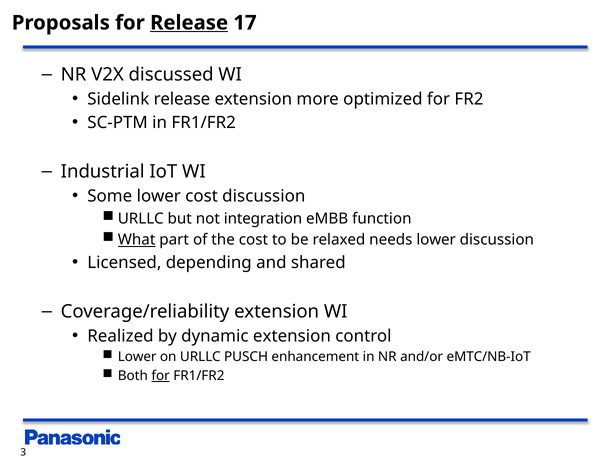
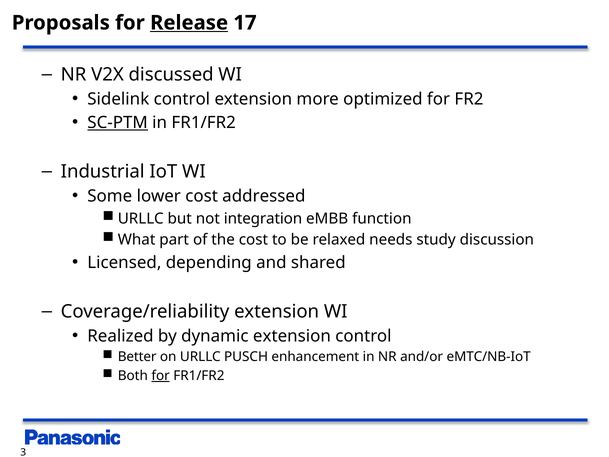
Sidelink release: release -> control (182, 99)
SC-PTM underline: none -> present (118, 123)
cost discussion: discussion -> addressed (264, 196)
What underline: present -> none (137, 240)
needs lower: lower -> study (436, 240)
Lower: Lower -> Better (137, 357)
